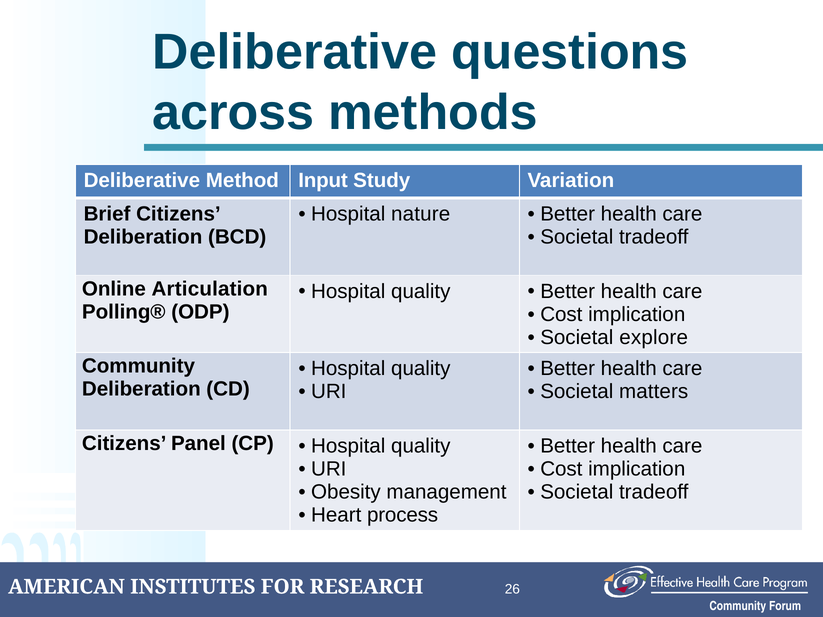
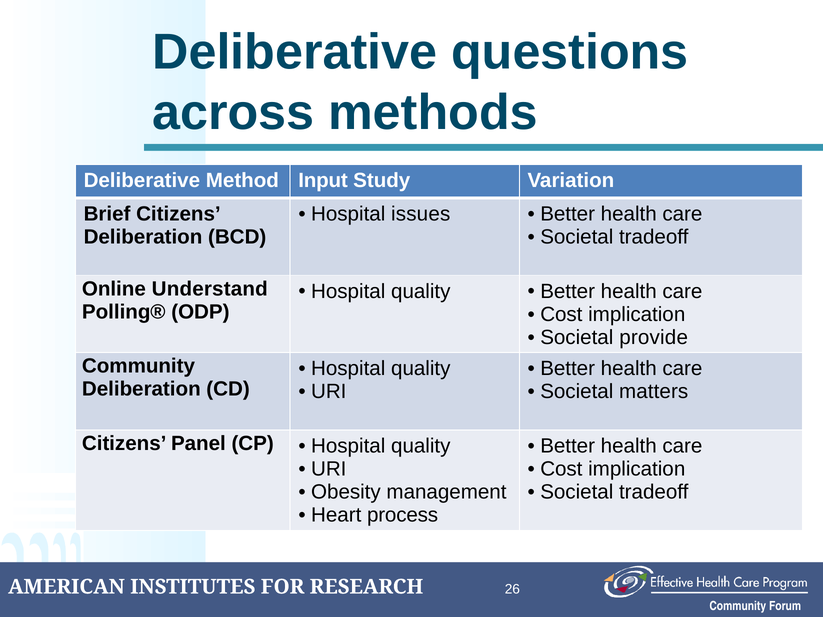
nature: nature -> issues (421, 214)
Articulation: Articulation -> Understand (210, 289)
explore: explore -> provide (654, 337)
